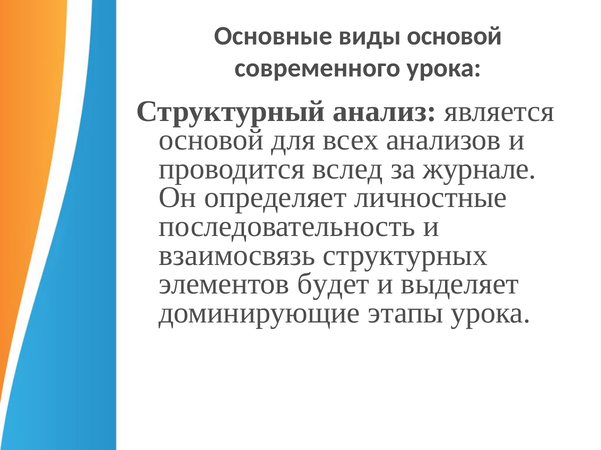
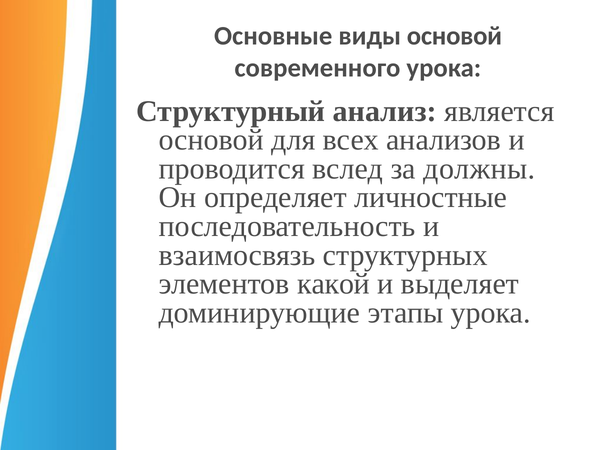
журнале: журнале -> должны (479, 169)
будет: будет -> какой (334, 284)
